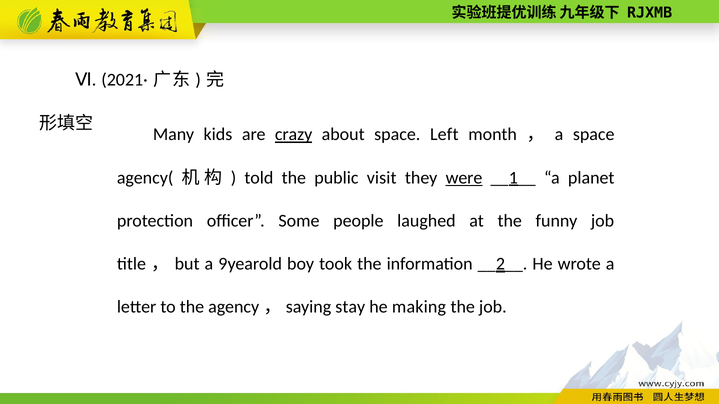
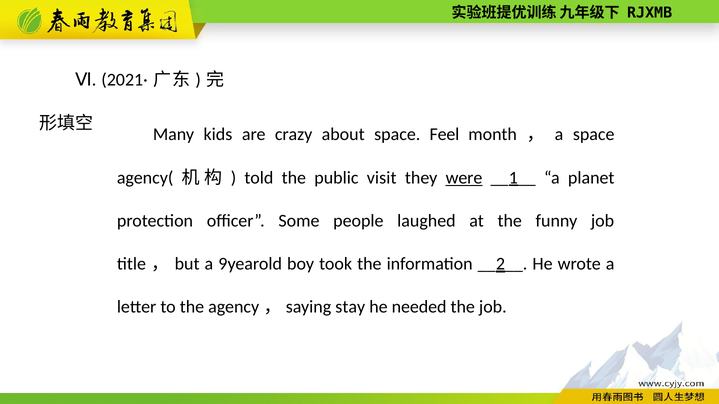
crazy underline: present -> none (294, 135)
Left: Left -> Feel (444, 135)
making: making -> needed (419, 307)
